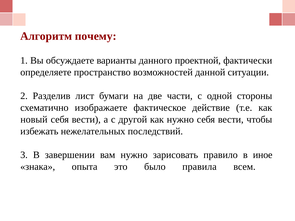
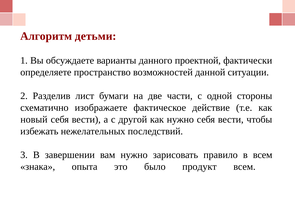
почему: почему -> детьми (96, 36)
в иное: иное -> всем (263, 155)
правила: правила -> продукт (199, 167)
